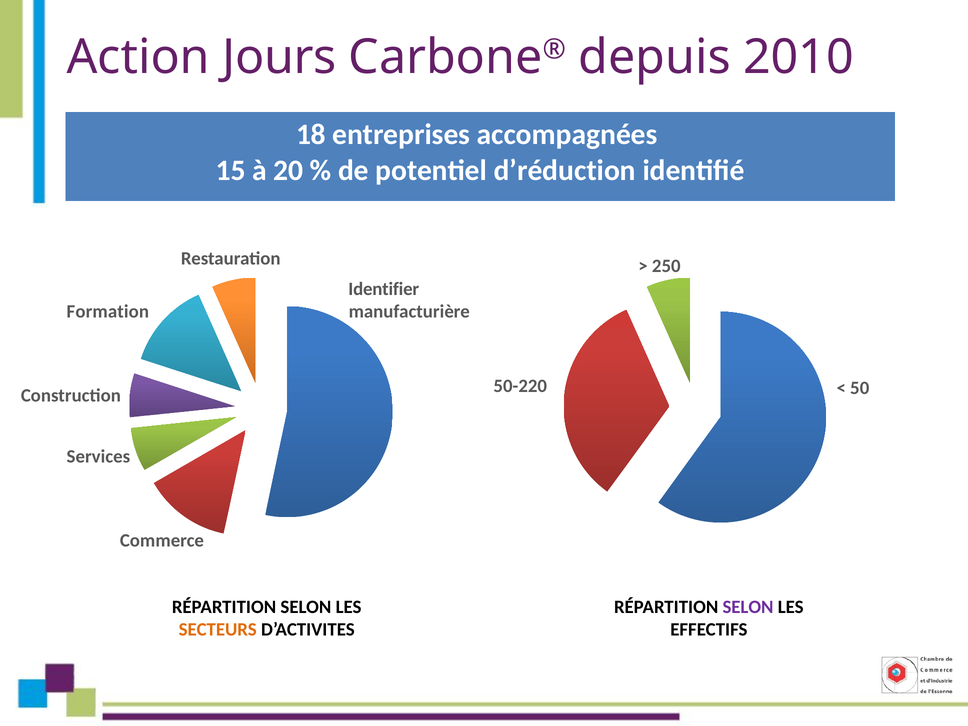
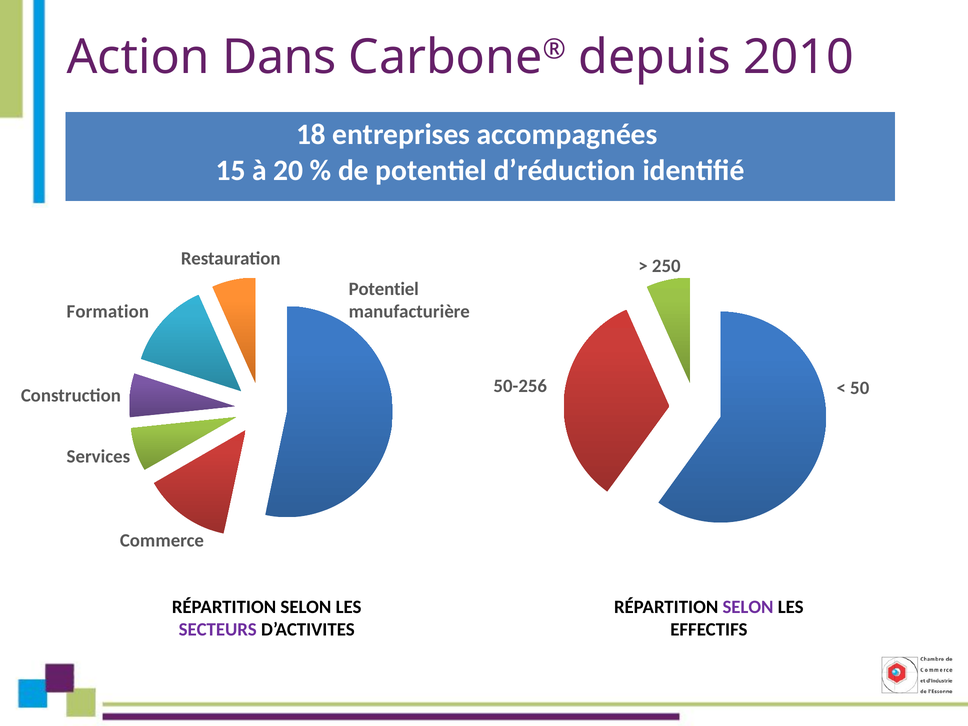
Jours: Jours -> Dans (279, 57)
Identifier: Identifier -> Potentiel (384, 289)
50-220: 50-220 -> 50-256 (520, 386)
SECTEURS colour: orange -> purple (218, 630)
